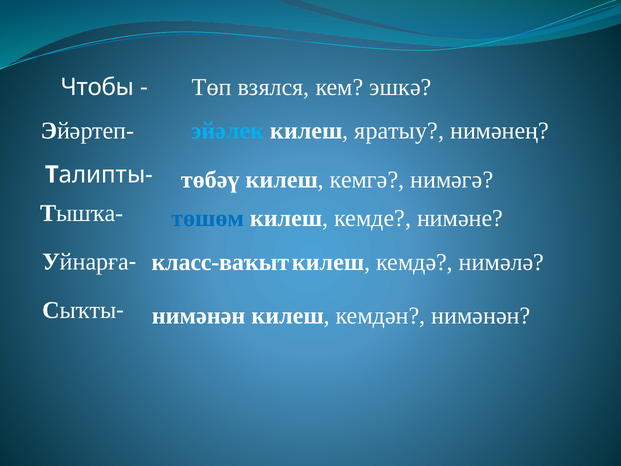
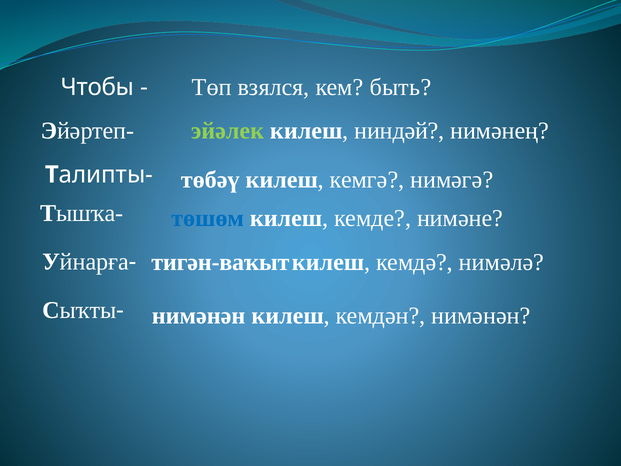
эшкә: эшкә -> быть (400, 87)
эйәлек colour: light blue -> light green (227, 131)
яратыу: яратыу -> ниндәй (399, 131)
класс-ваҡыт: класс-ваҡыт -> тигән-ваҡыт (220, 262)
